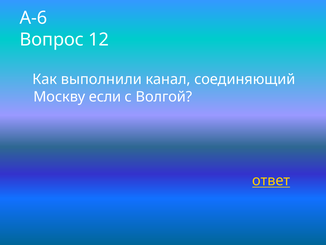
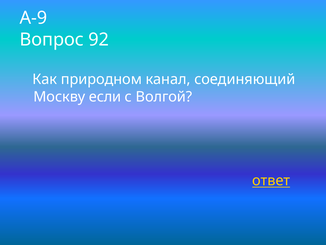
А-6: А-6 -> А-9 (33, 18)
12: 12 -> 92 (99, 40)
выполнили: выполнили -> природном (101, 79)
